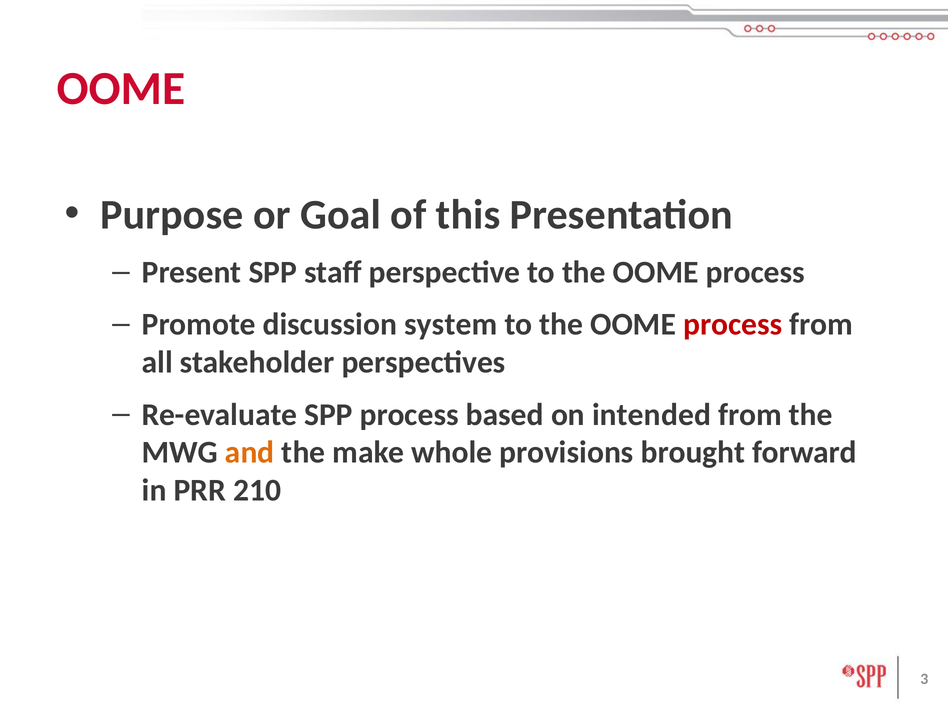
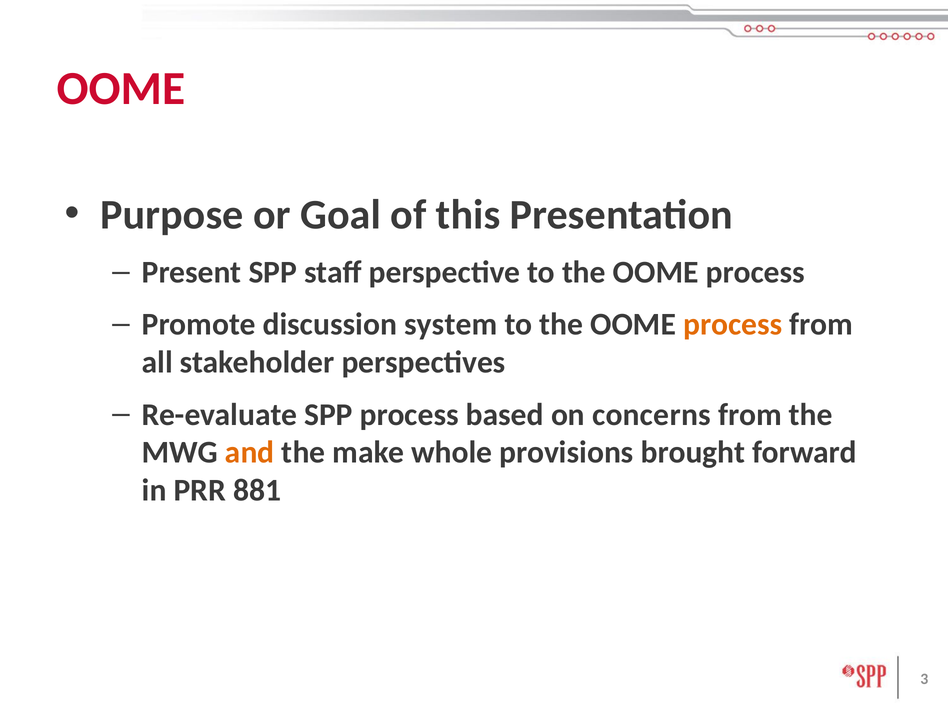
process colour: red -> orange (733, 325)
intended: intended -> concerns (651, 415)
210: 210 -> 881 (257, 490)
